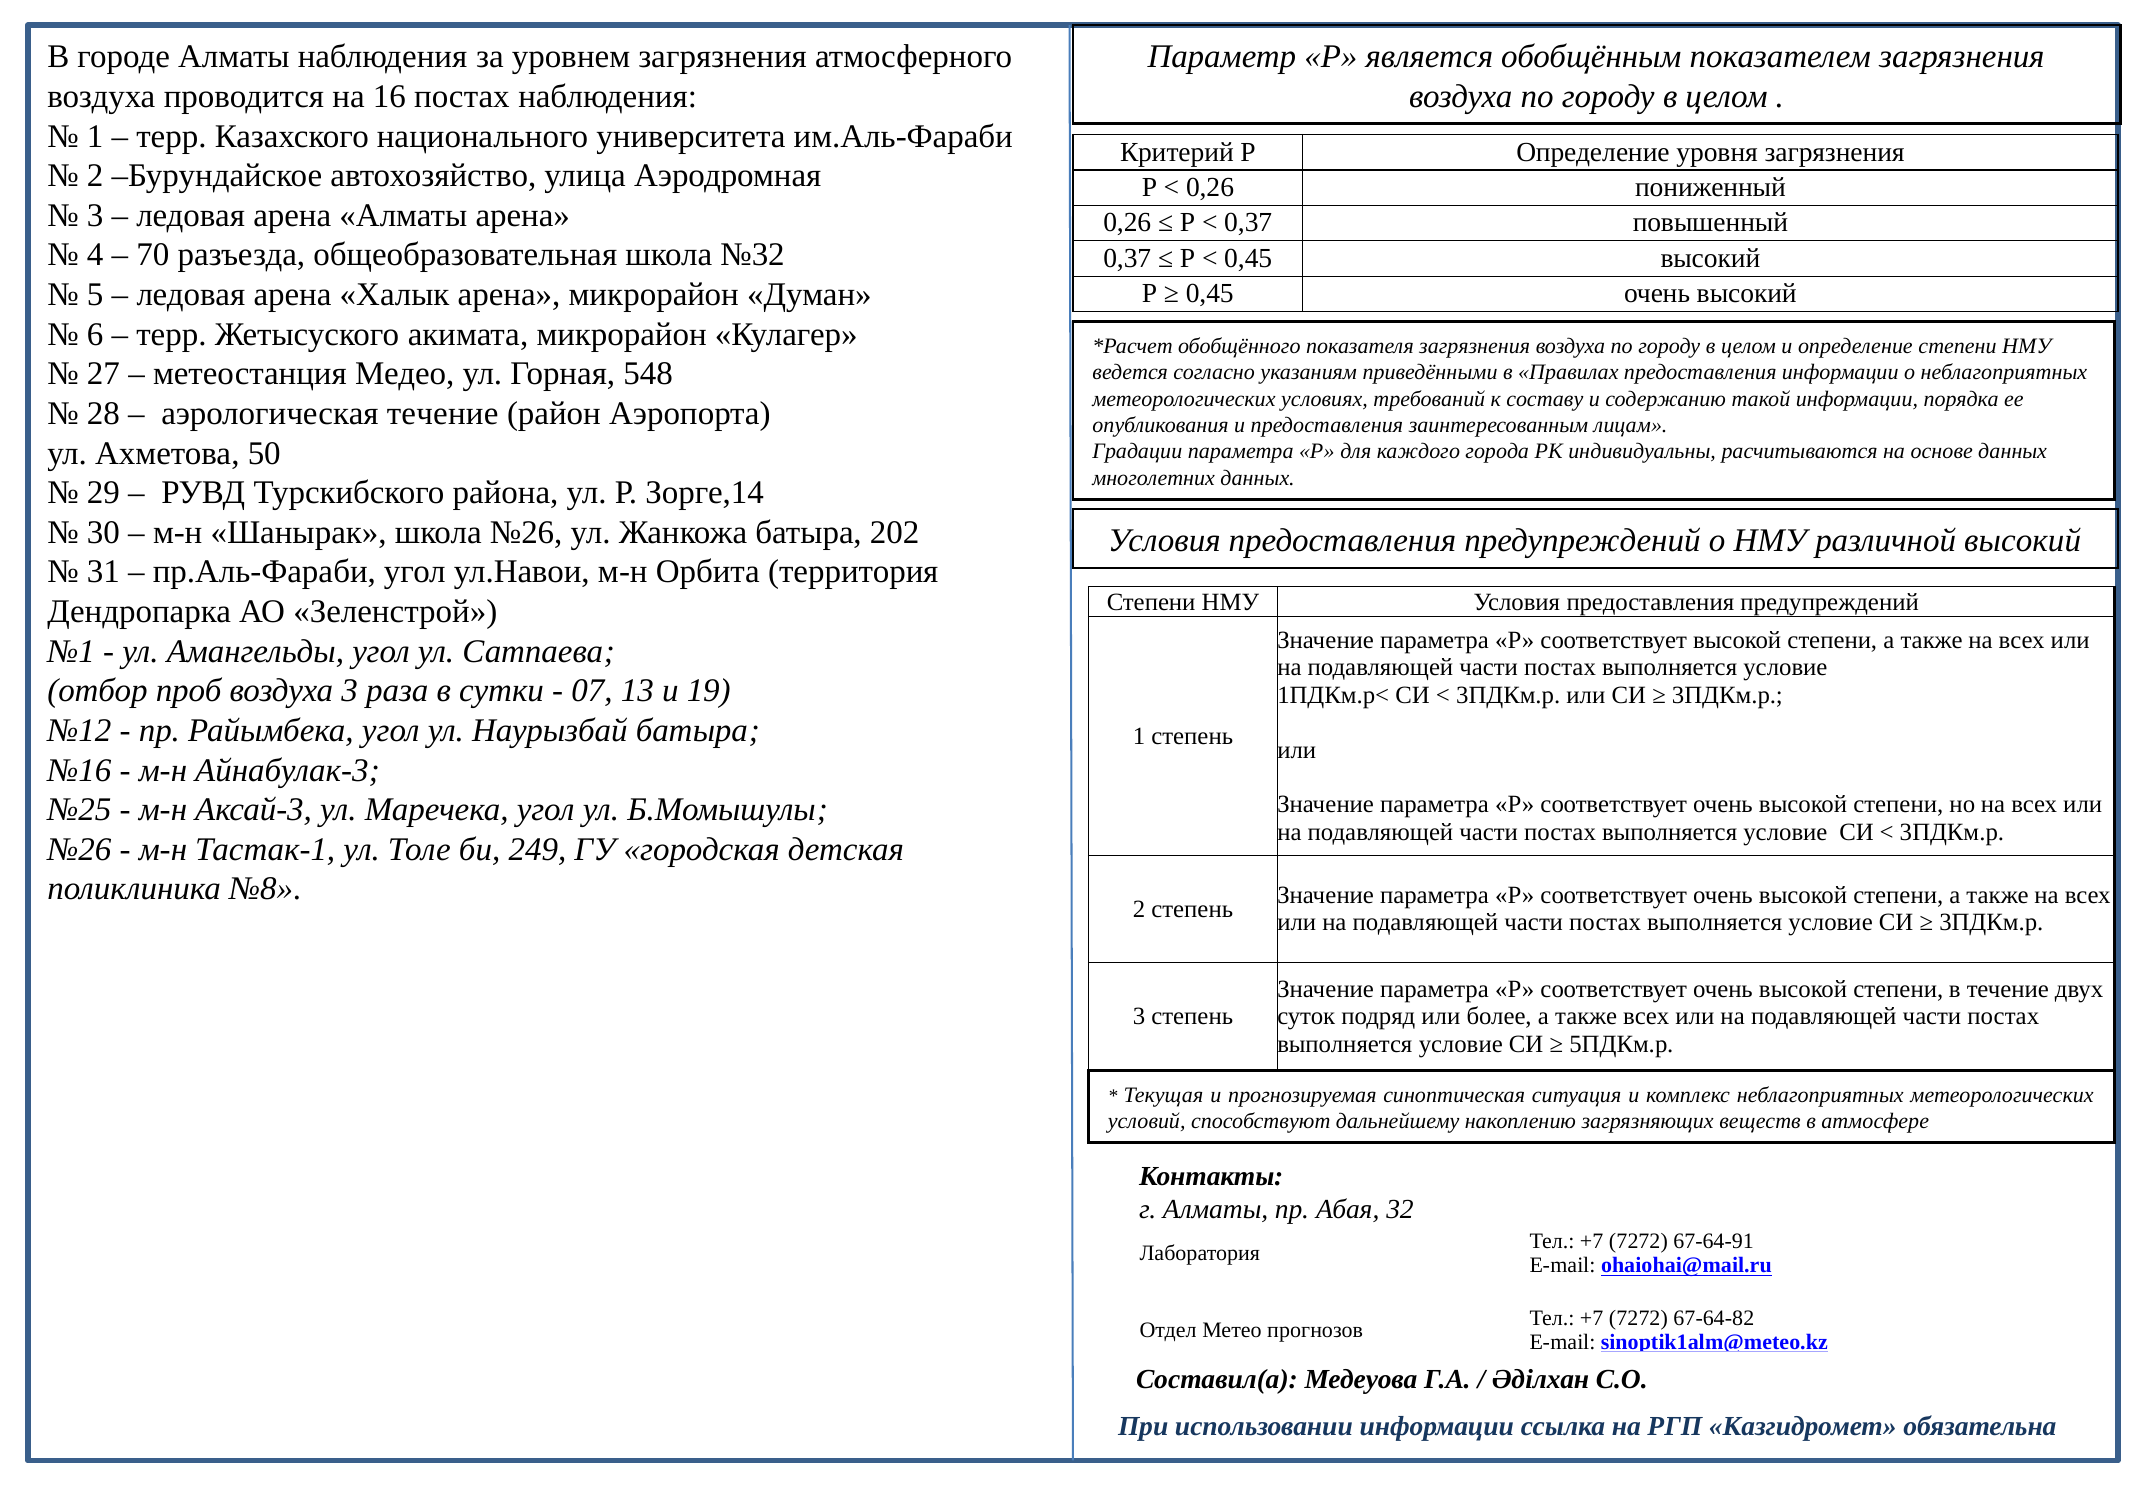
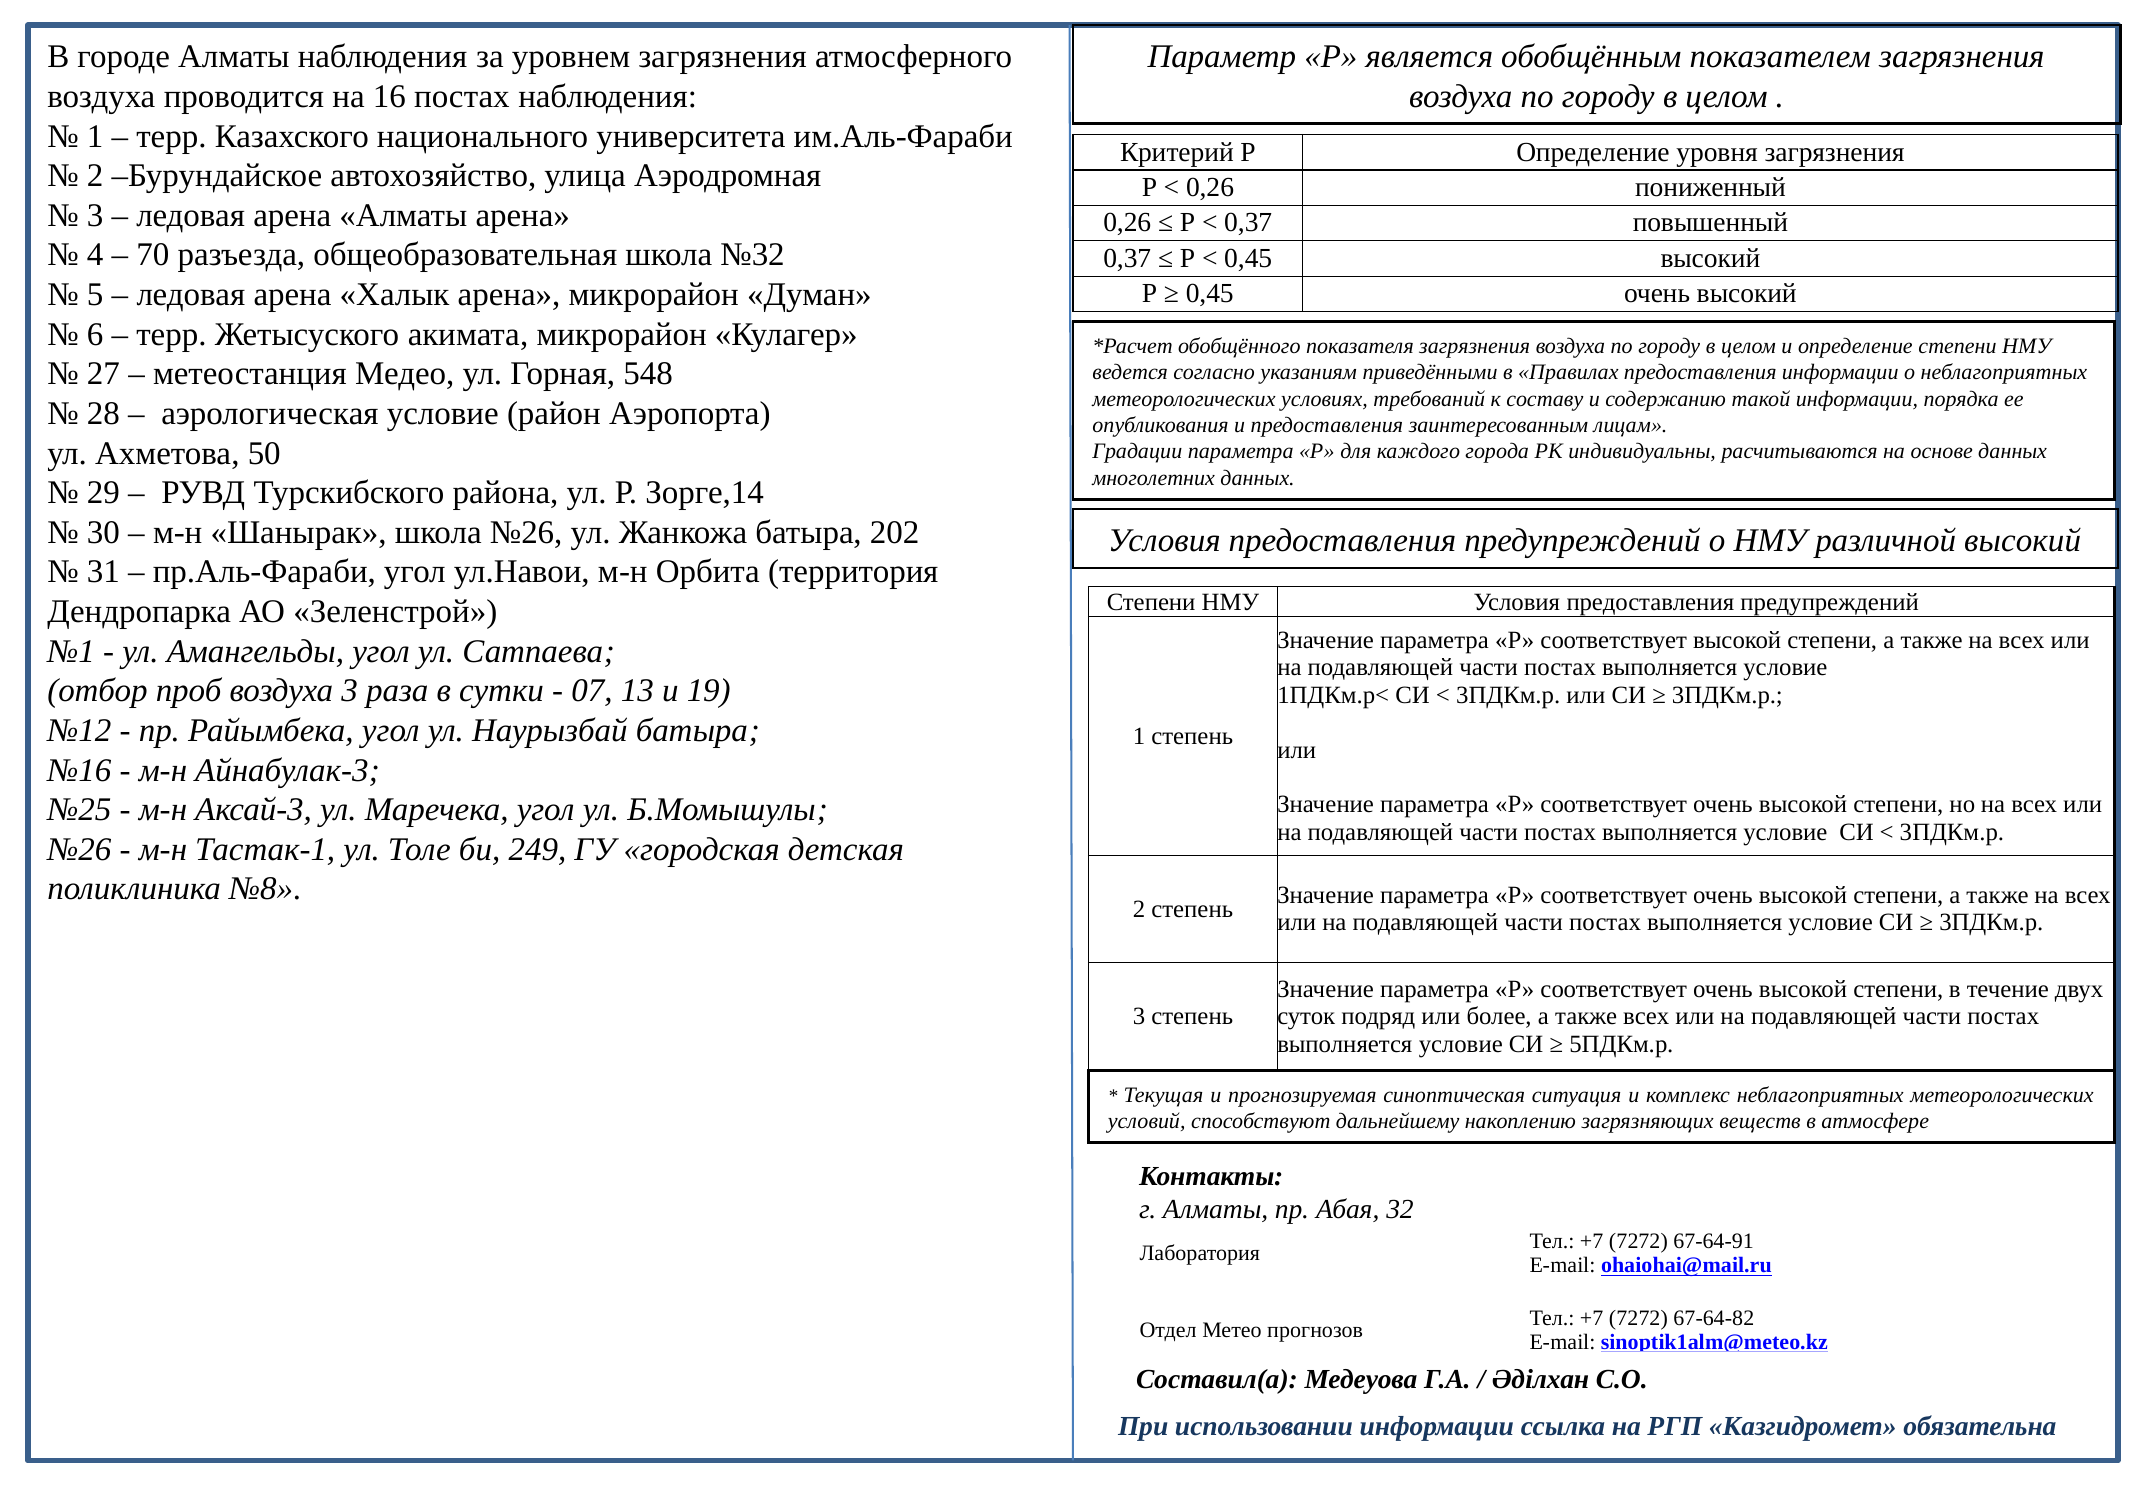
аэрологическая течение: течение -> условие (443, 413)
